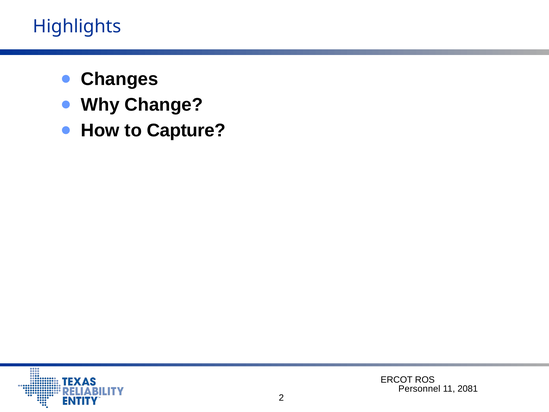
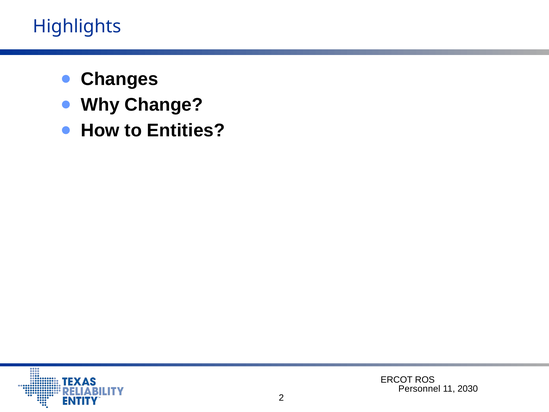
Capture: Capture -> Entities (186, 130)
2081: 2081 -> 2030 (468, 389)
